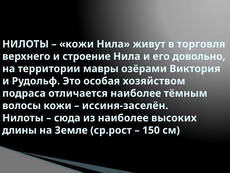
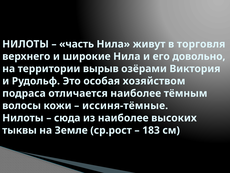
кожи: кожи -> часть (77, 44)
строение: строение -> широкие (87, 56)
мавры: мавры -> вырыв (101, 69)
иссиня-заселён: иссиня-заселён -> иссиня-тёмные (125, 105)
длины: длины -> тыквы (19, 130)
150: 150 -> 183 (151, 130)
